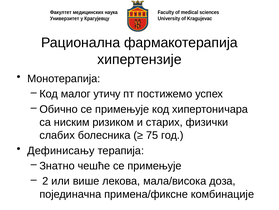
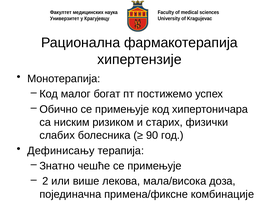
утичу: утичу -> богат (107, 94)
75: 75 -> 90 (152, 135)
